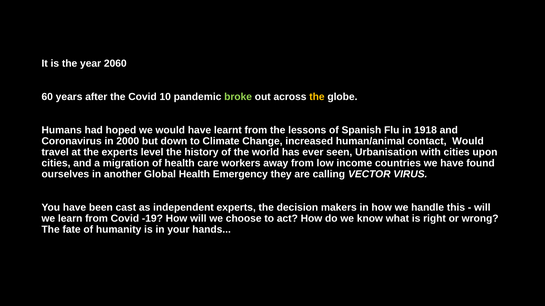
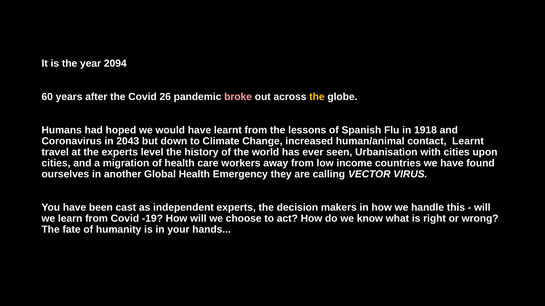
2060: 2060 -> 2094 (115, 64)
10: 10 -> 26 (165, 97)
broke colour: light green -> pink (238, 97)
2000: 2000 -> 2043 (128, 141)
contact Would: Would -> Learnt (468, 141)
